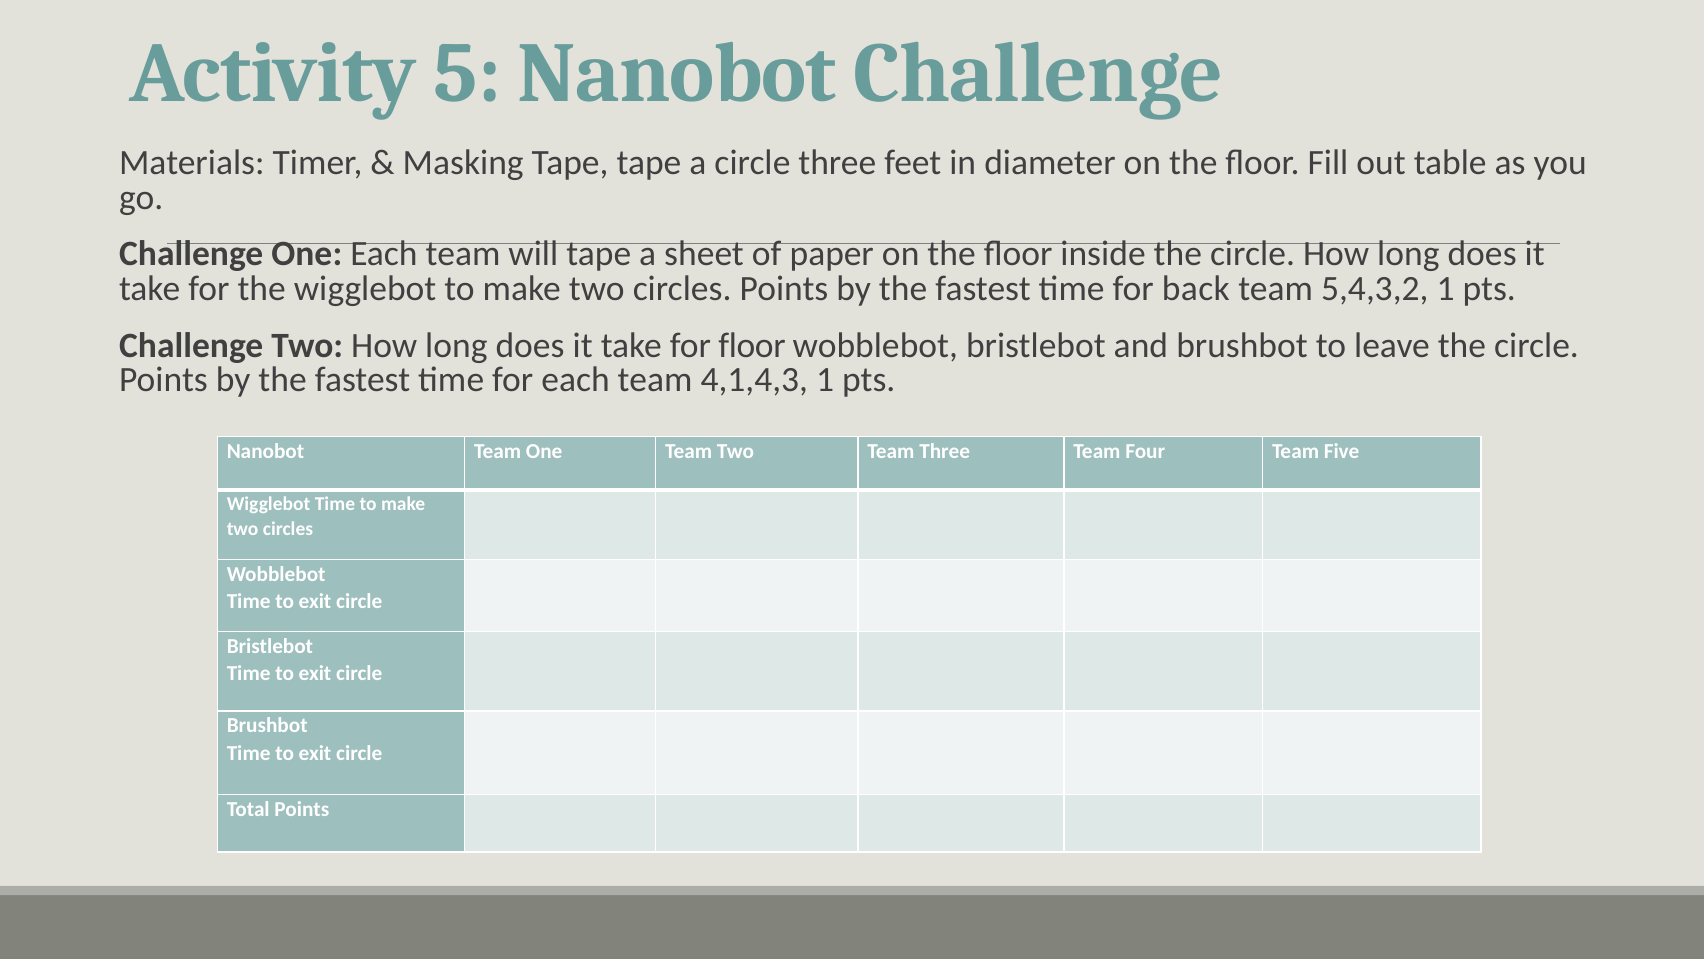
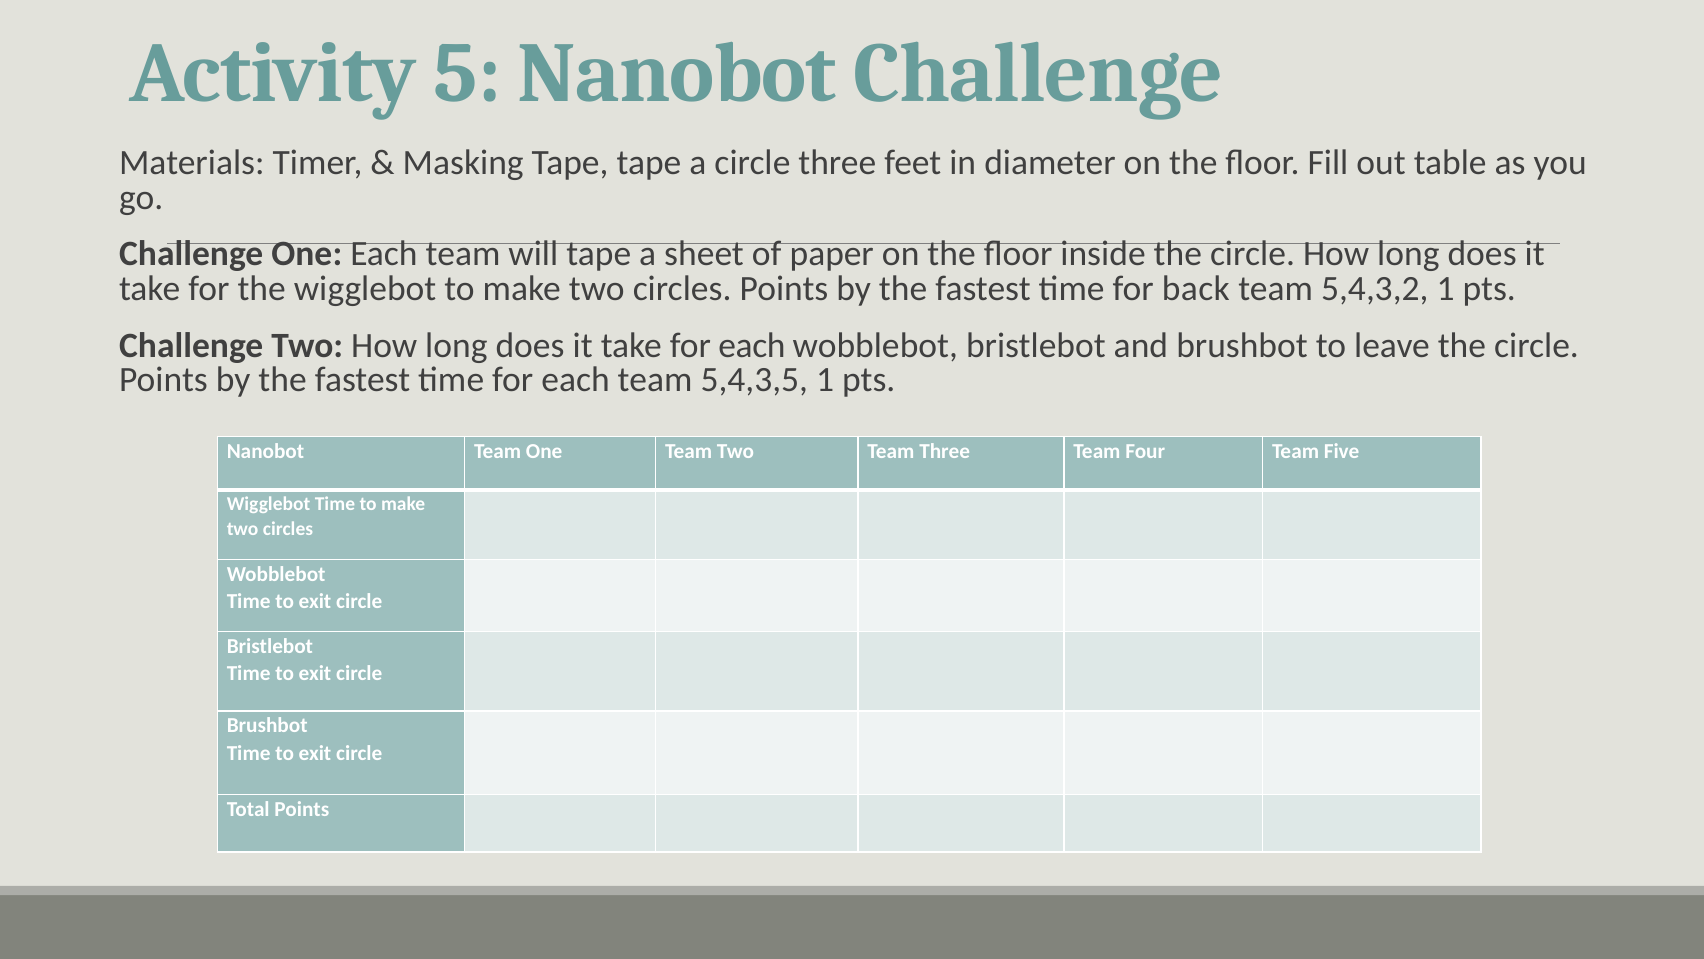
take for floor: floor -> each (752, 345)
4,1,4,3: 4,1,4,3 -> 5,4,3,5 (754, 380)
